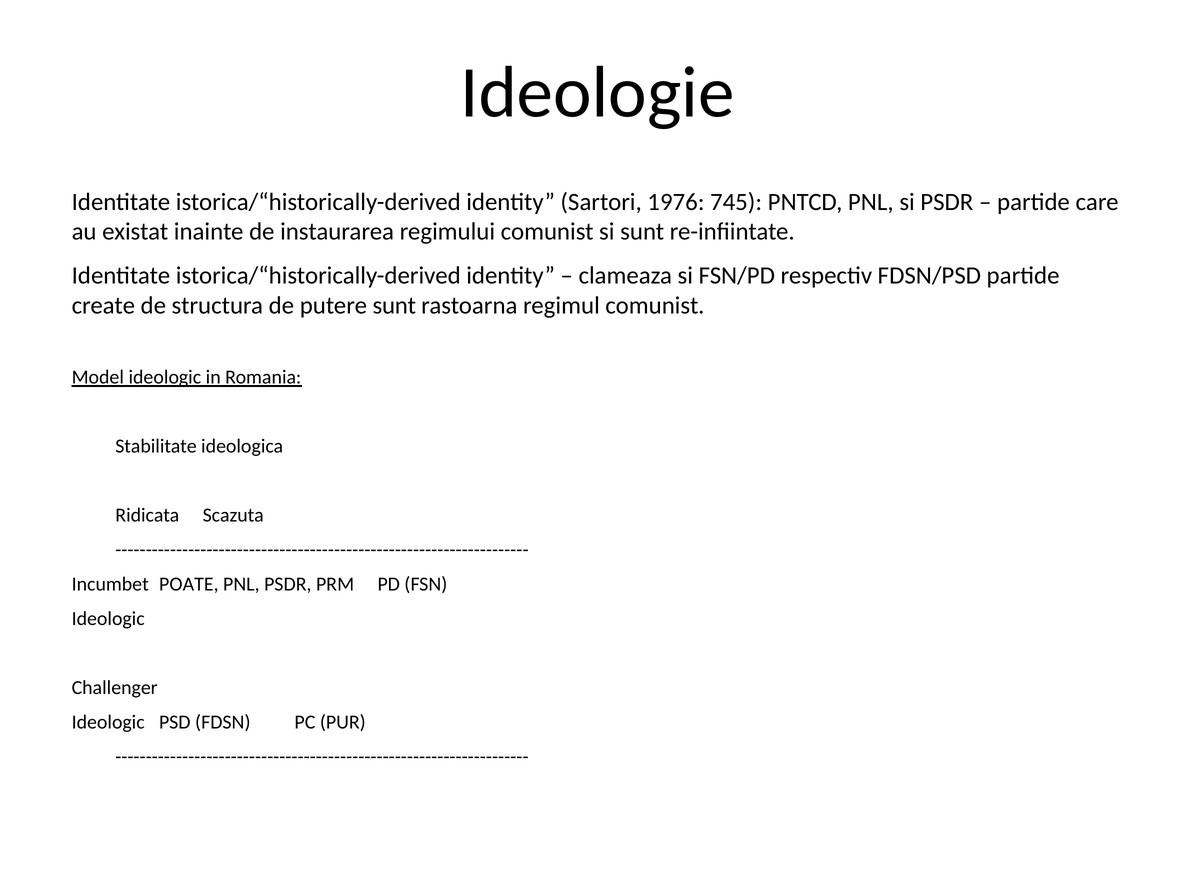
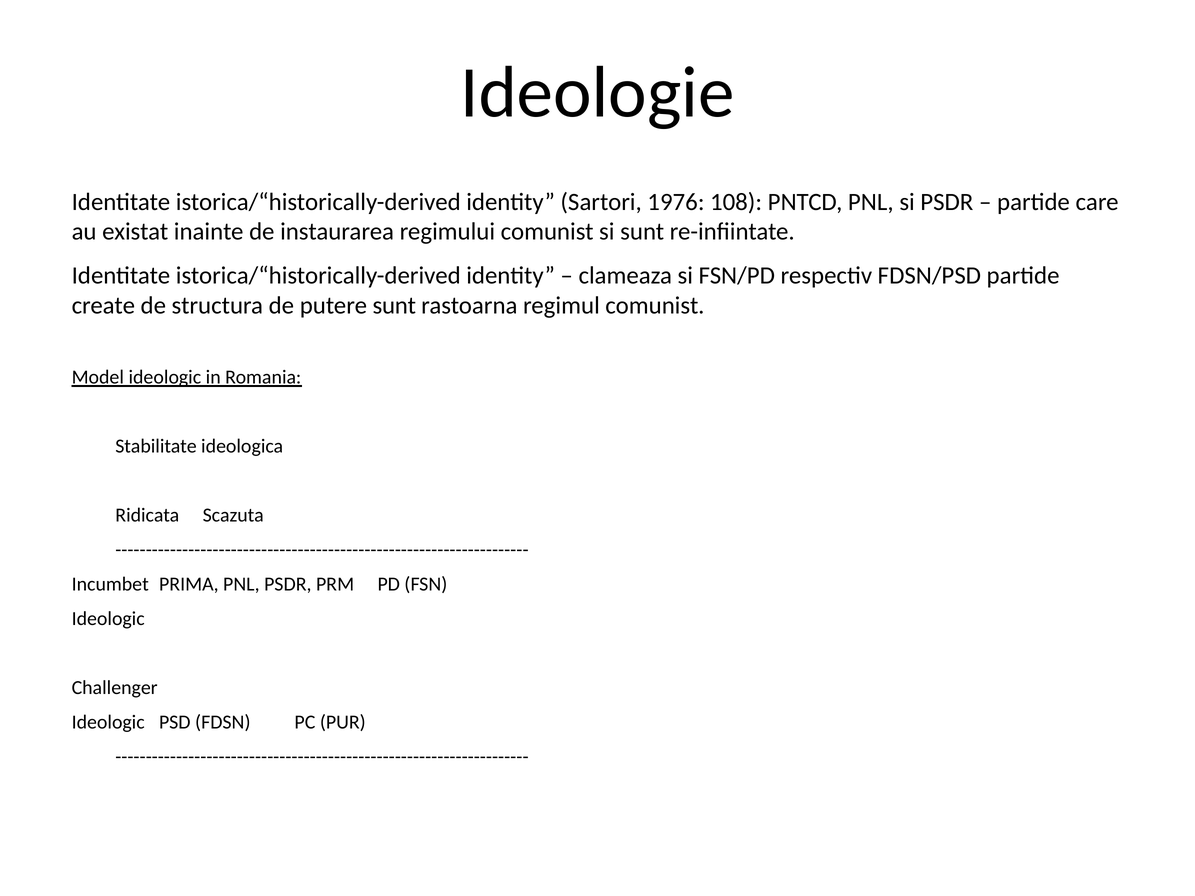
745: 745 -> 108 (736, 202)
POATE: POATE -> PRIMA (189, 584)
